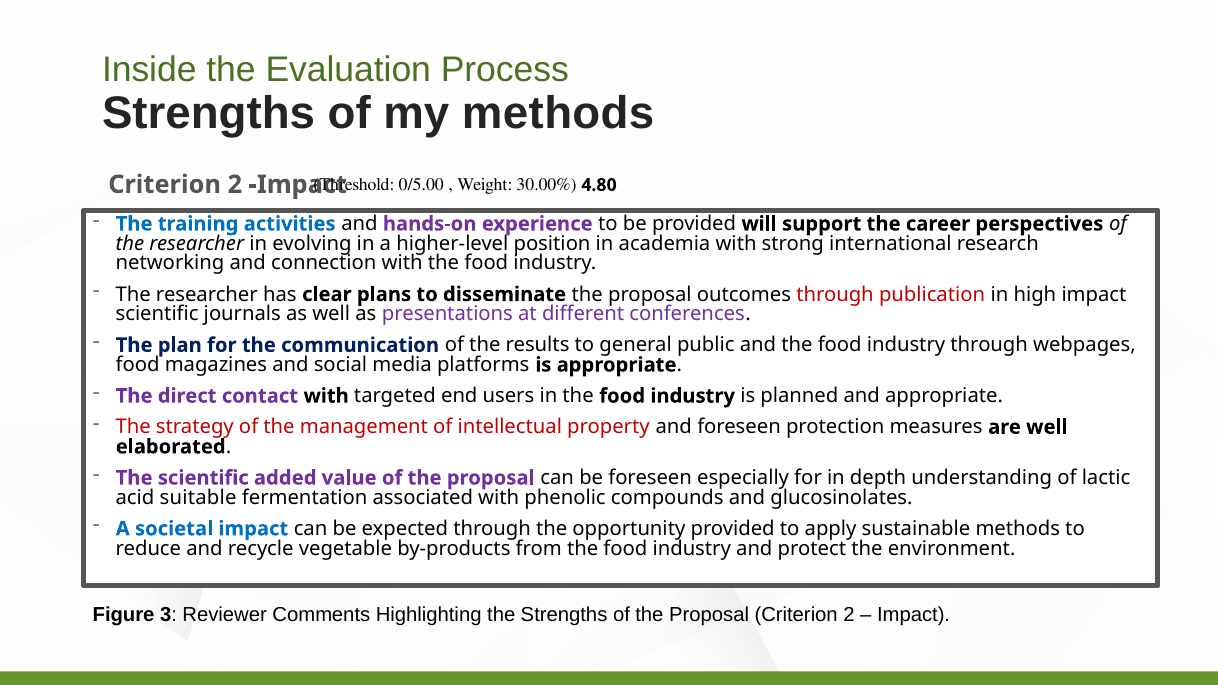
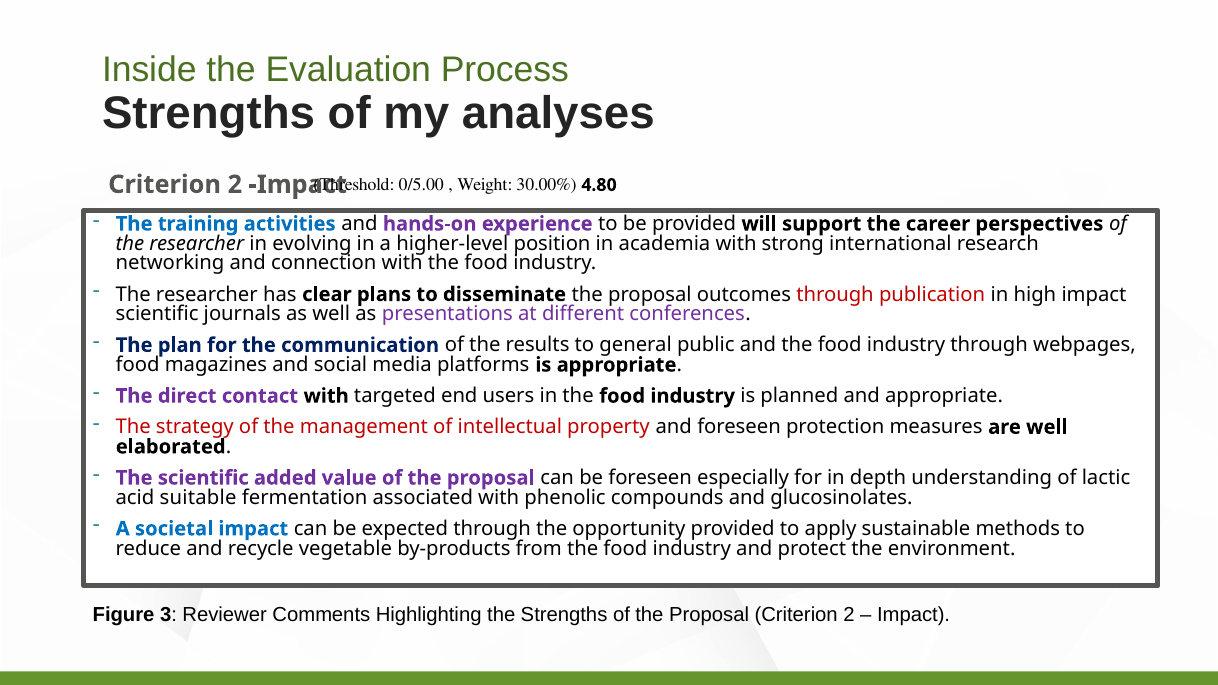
my methods: methods -> analyses (558, 114)
